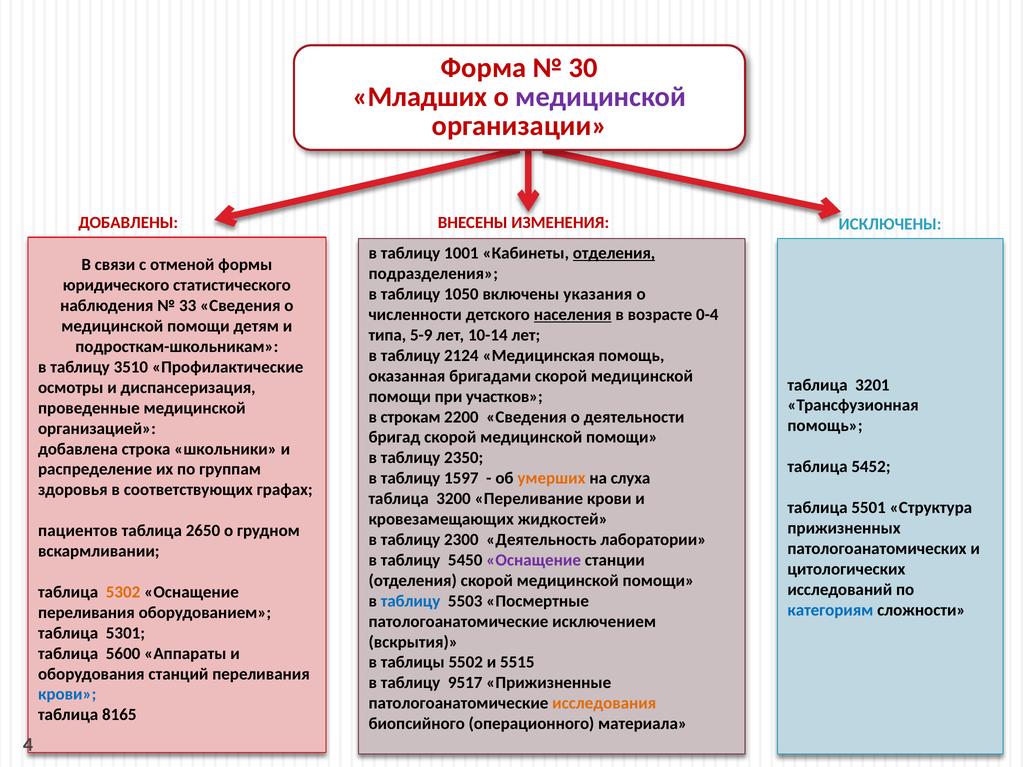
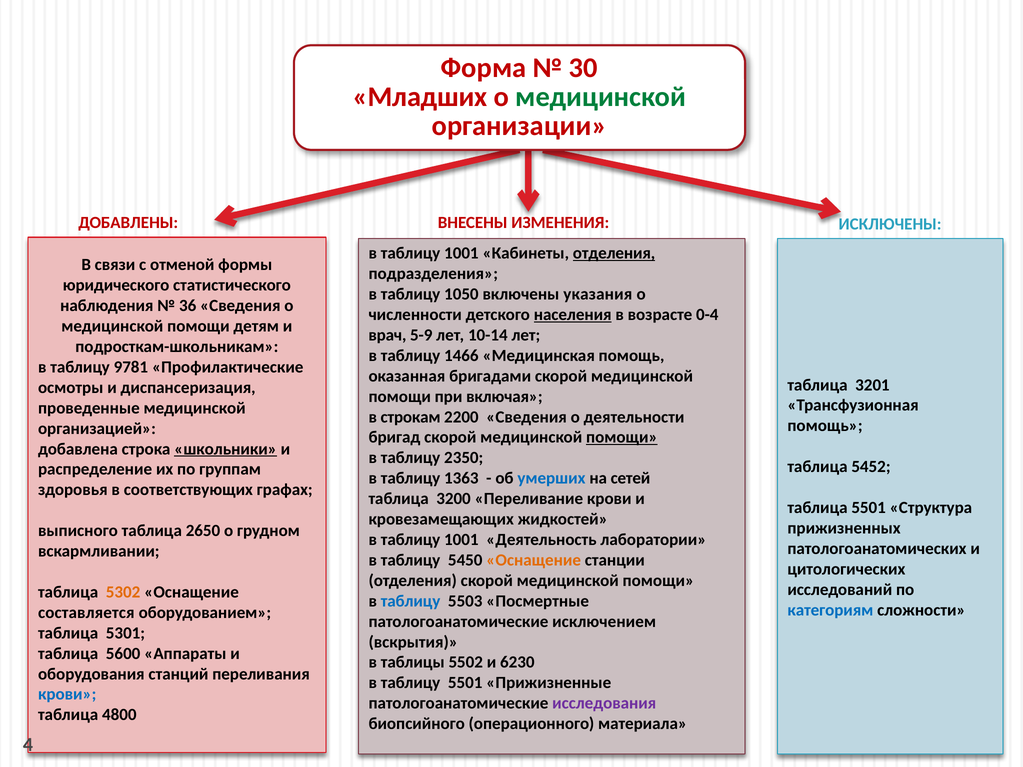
медицинской colour: purple -> green (601, 97)
33: 33 -> 36 (188, 306)
типа: типа -> врач (387, 335)
2124: 2124 -> 1466 (461, 356)
3510: 3510 -> 9781 (131, 367)
участков: участков -> включая (504, 397)
помощи underline: none -> present (622, 437)
школьники underline: none -> present (226, 449)
1597: 1597 -> 1363 (461, 478)
умерших colour: orange -> blue (551, 478)
слуха: слуха -> сетей (630, 478)
пациентов: пациентов -> выписного (78, 531)
2300: 2300 -> 1001 (461, 540)
Оснащение colour: purple -> orange (534, 560)
переливания: переливания -> составляется (86, 613)
5515: 5515 -> 6230 (517, 663)
таблицу 9517: 9517 -> 5501 (465, 683)
исследования colour: orange -> purple (604, 703)
8165: 8165 -> 4800 (119, 715)
